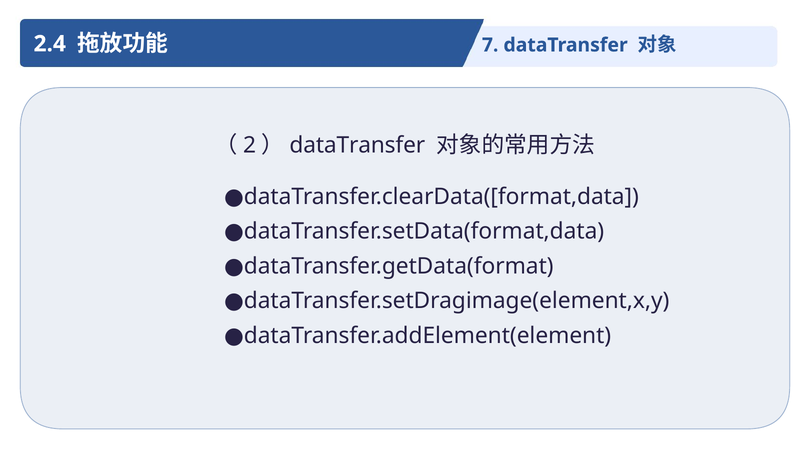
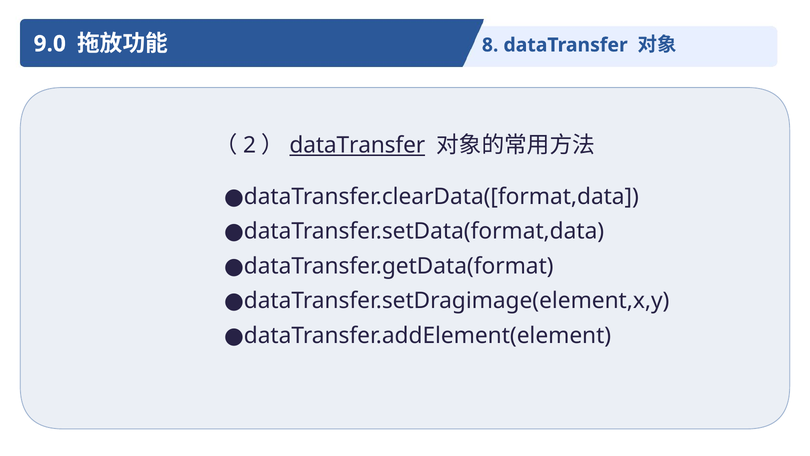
2.4: 2.4 -> 9.0 (50, 44)
7: 7 -> 8 (490, 45)
dataTransfer underline: none -> present (357, 145)
